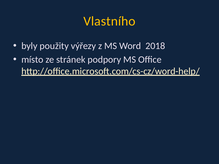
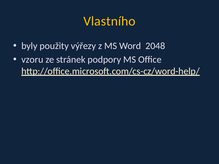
2018: 2018 -> 2048 (155, 46)
místo: místo -> vzoru (32, 60)
